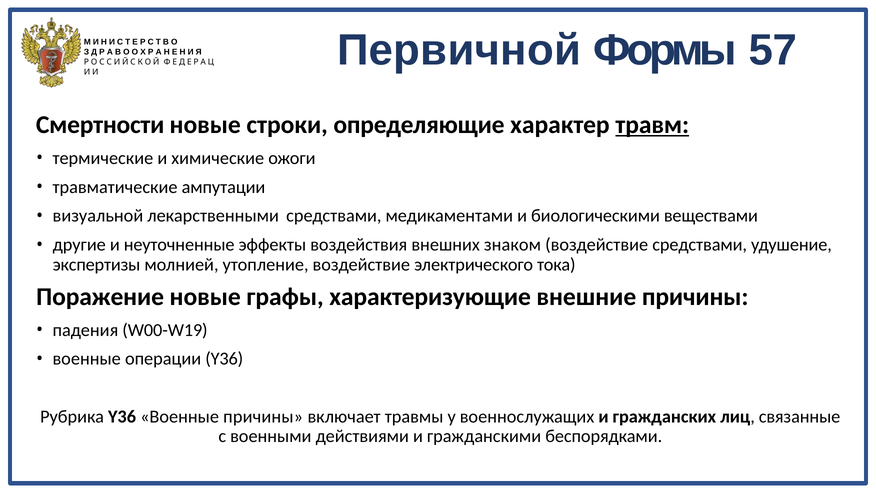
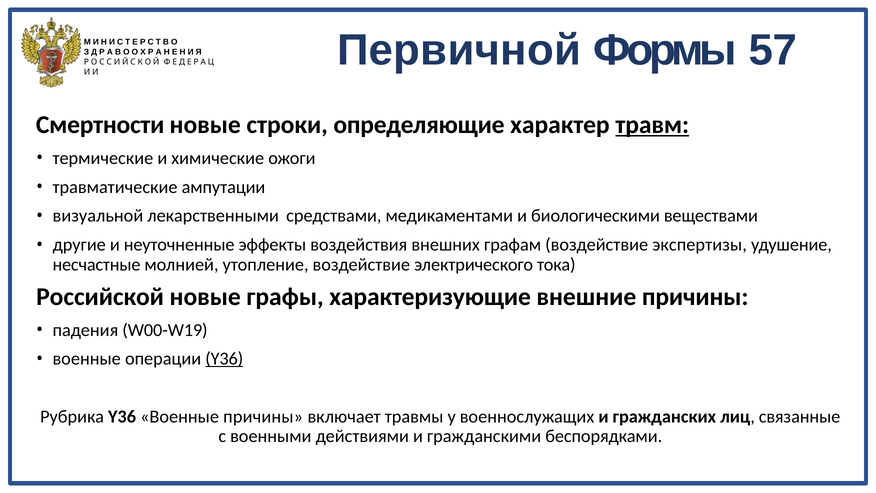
знаком: знаком -> графам (513, 245)
воздействие средствами: средствами -> экспертизы (700, 245)
экспертизы: экспертизы -> несчастные (97, 264)
Поражение: Поражение -> Российской (100, 297)
Y36 underline: none -> present (224, 359)
